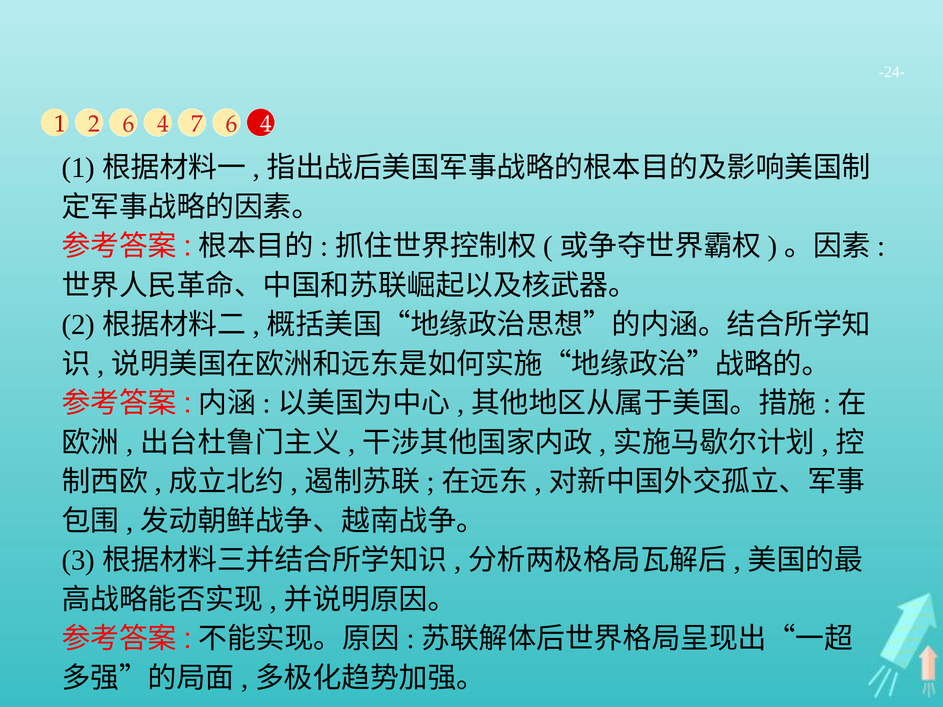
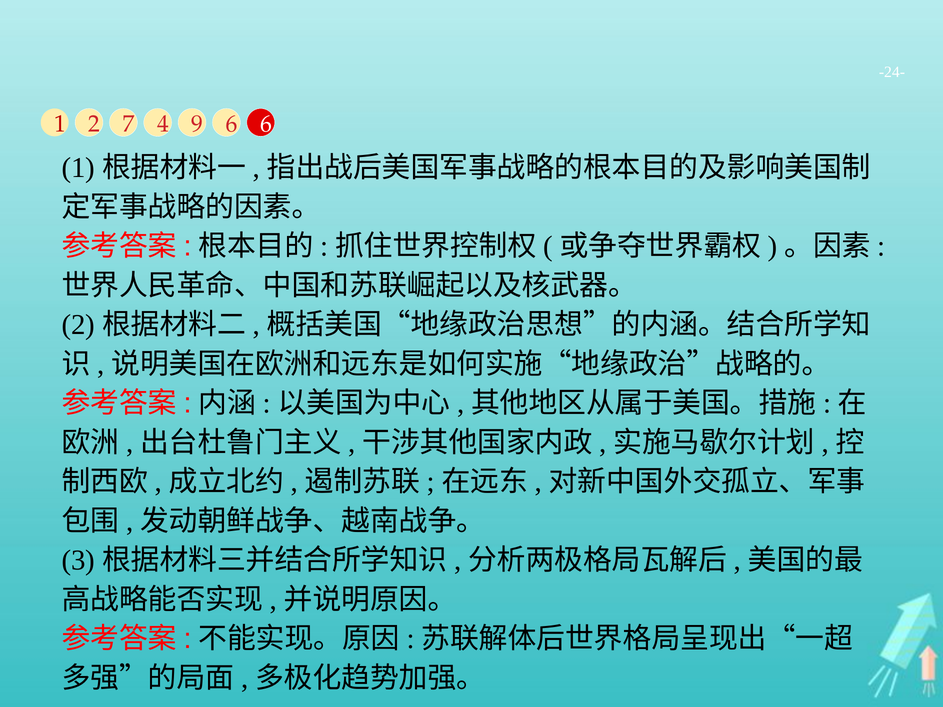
2 6: 6 -> 7 (129, 124)
7: 7 -> 9 (197, 124)
4: 4 -> 6 (266, 124)
